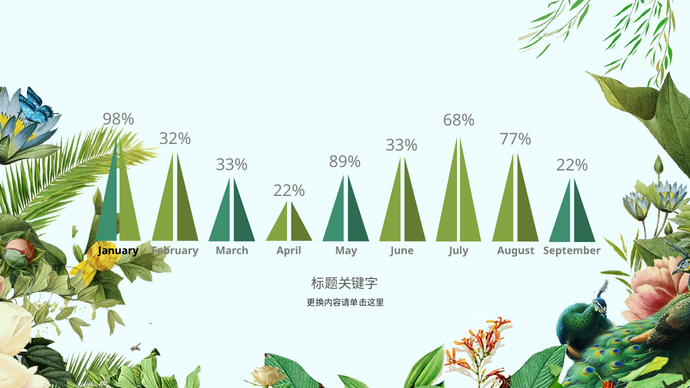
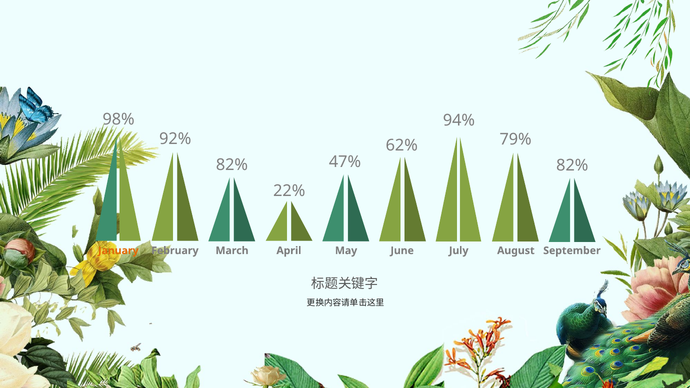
68%: 68% -> 94% (459, 120)
32%: 32% -> 92% (175, 139)
77%: 77% -> 79% (516, 140)
33%: 33% -> 62% (402, 145)
89%: 89% -> 47% (345, 162)
33%: 33% -> 82% (232, 165)
22%: 22% -> 82% (572, 165)
January colour: black -> orange (118, 251)
